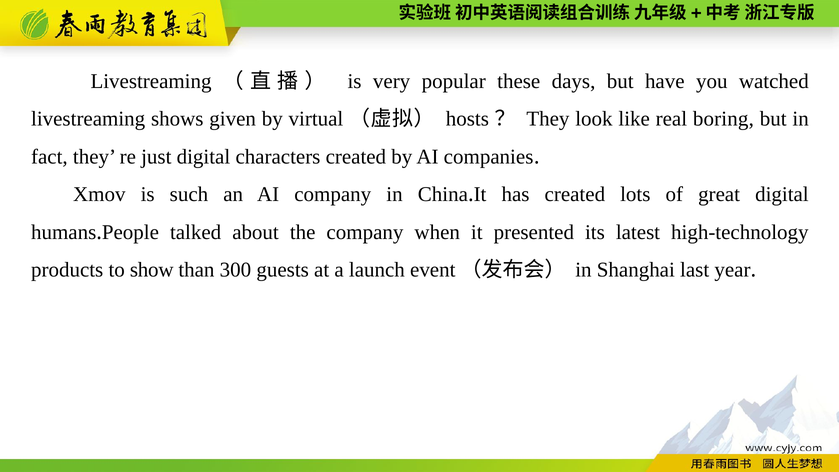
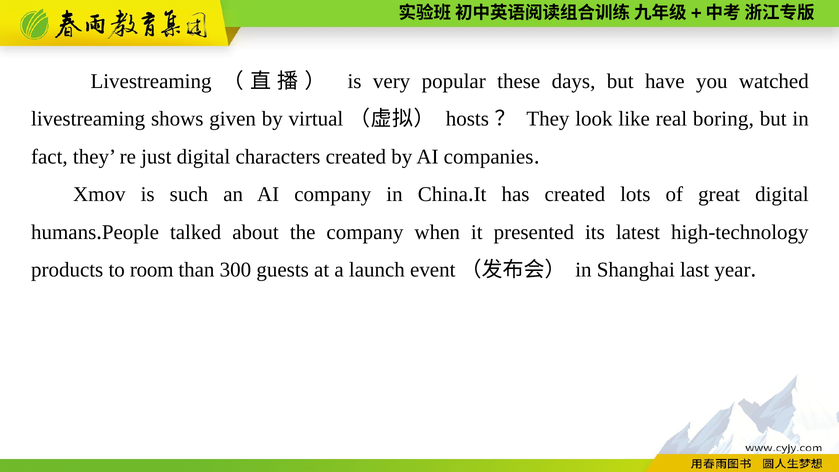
show: show -> room (152, 270)
